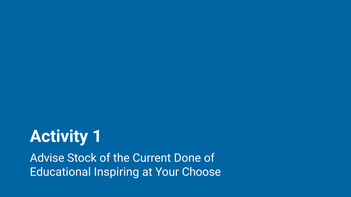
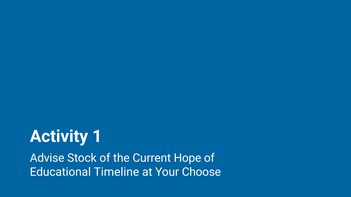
Done: Done -> Hope (188, 158)
Inspiring: Inspiring -> Timeline (116, 172)
